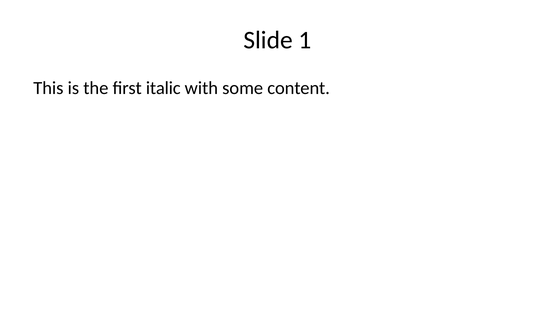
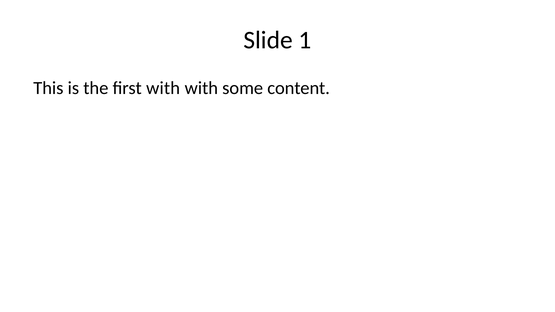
first italic: italic -> with (163, 88)
